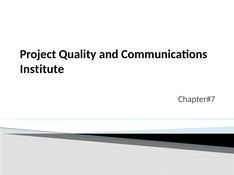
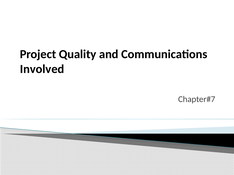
Institute: Institute -> Involved (42, 69)
